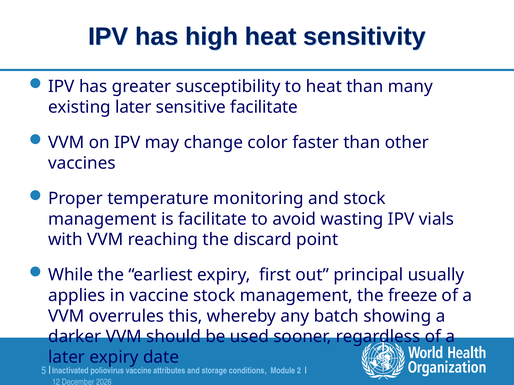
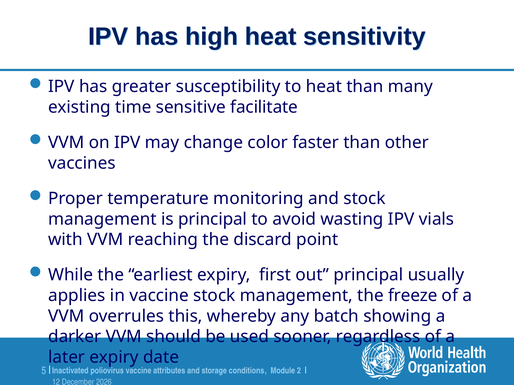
existing later: later -> time (133, 107)
is facilitate: facilitate -> principal (213, 219)
